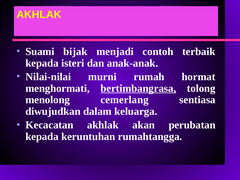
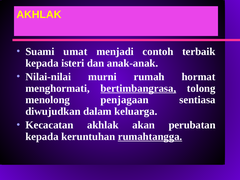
bijak: bijak -> umat (75, 52)
cemerlang: cemerlang -> penjagaan (125, 100)
rumahtangga underline: none -> present (150, 137)
